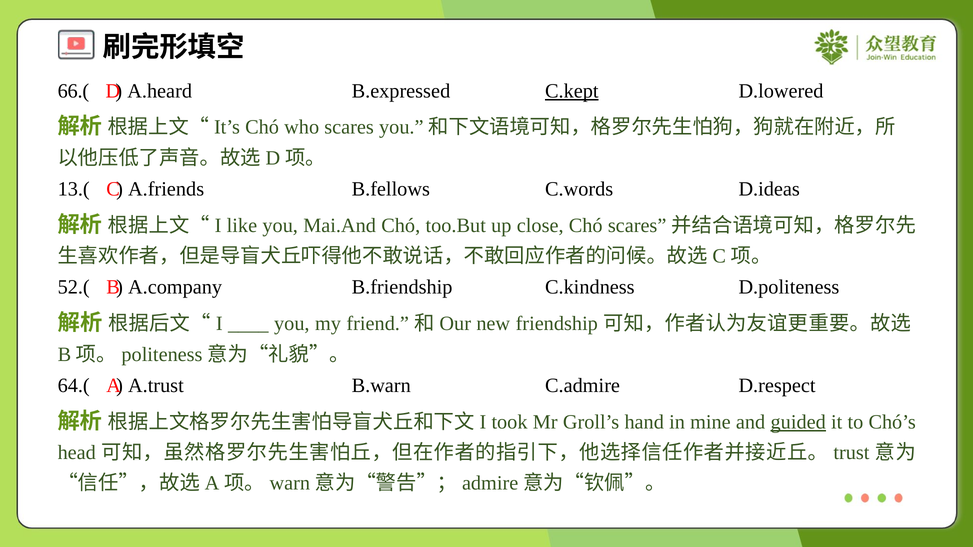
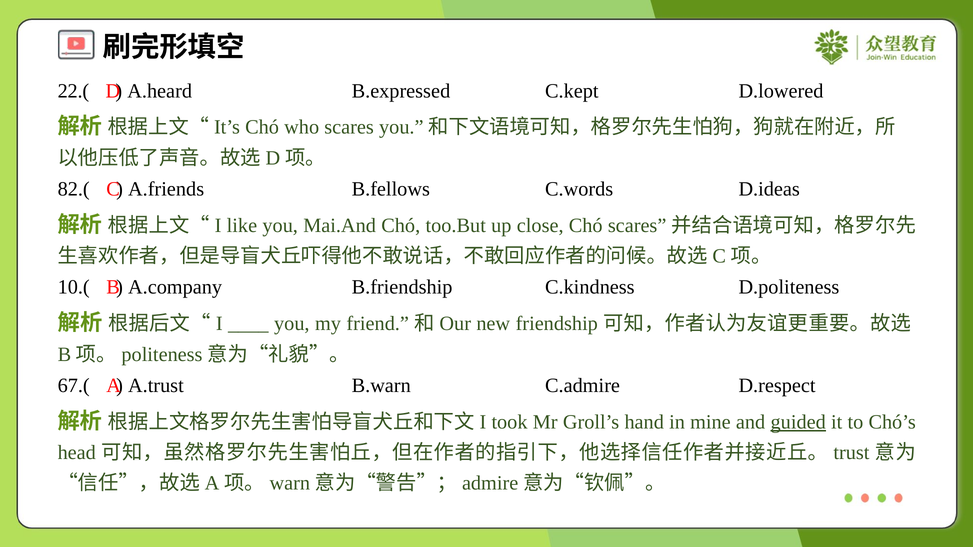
66.(: 66.( -> 22.( (73, 91)
C.kept underline: present -> none (572, 91)
13.(: 13.( -> 82.( (74, 189)
52.(: 52.( -> 10.( (74, 287)
64.(: 64.( -> 67.( (74, 386)
